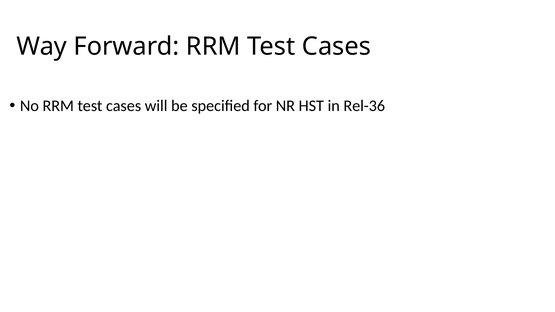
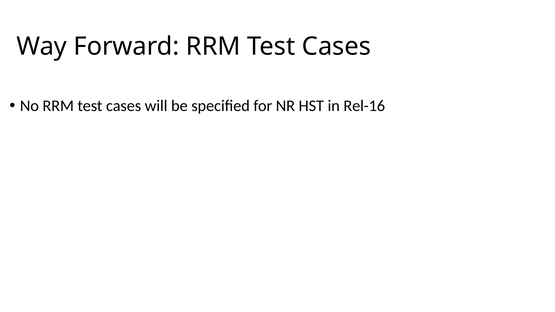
Rel-36: Rel-36 -> Rel-16 (364, 106)
